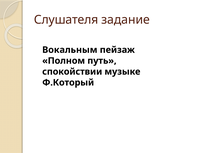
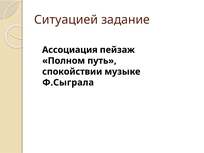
Слушателя: Слушателя -> Ситуацией (66, 20)
Вокальным: Вокальным -> Ассоциация (70, 50)
Ф.Который: Ф.Который -> Ф.Сыграла (68, 83)
